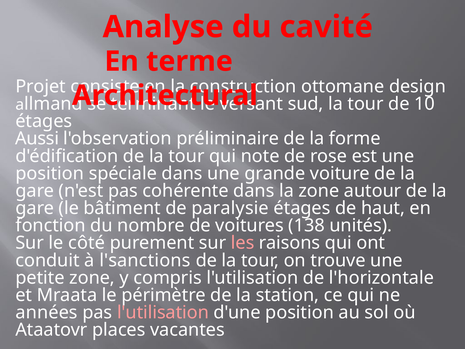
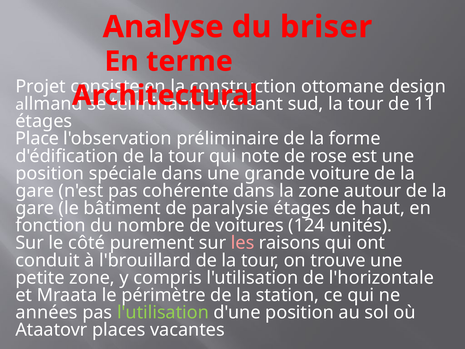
cavité: cavité -> briser (326, 27)
10: 10 -> 11 (425, 104)
Aussi: Aussi -> Place (37, 139)
138: 138 -> 124 (307, 225)
l'sanctions: l'sanctions -> l'brouillard (145, 260)
l'utilisation colour: pink -> light green (163, 312)
